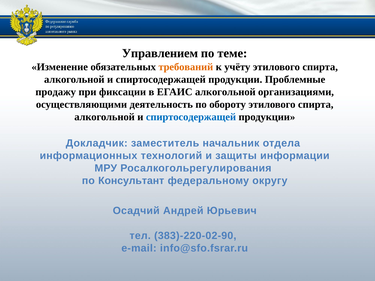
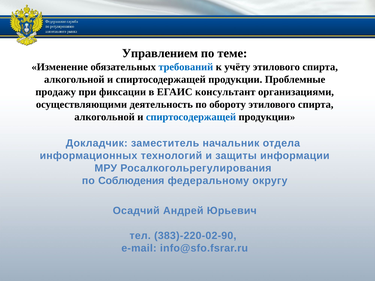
требований colour: orange -> blue (186, 67)
ЕГАИС алкогольной: алкогольной -> консультант (225, 92)
Консультант: Консультант -> Соблюдения (131, 181)
